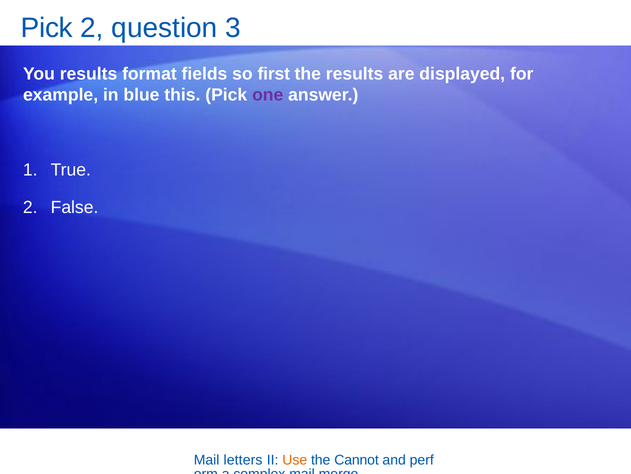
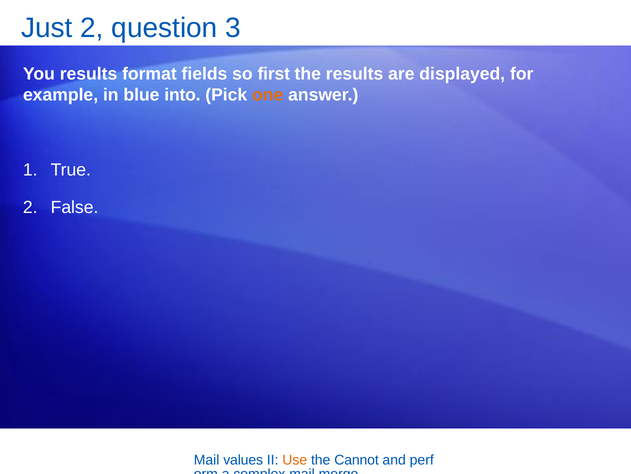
Pick: Pick -> Just (47, 28)
this: this -> into (182, 95)
one colour: purple -> orange (268, 95)
letters: letters -> values (243, 459)
